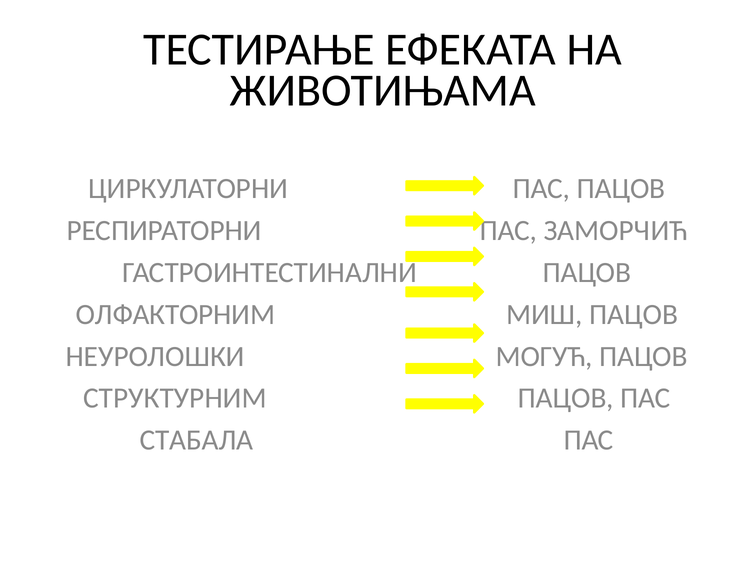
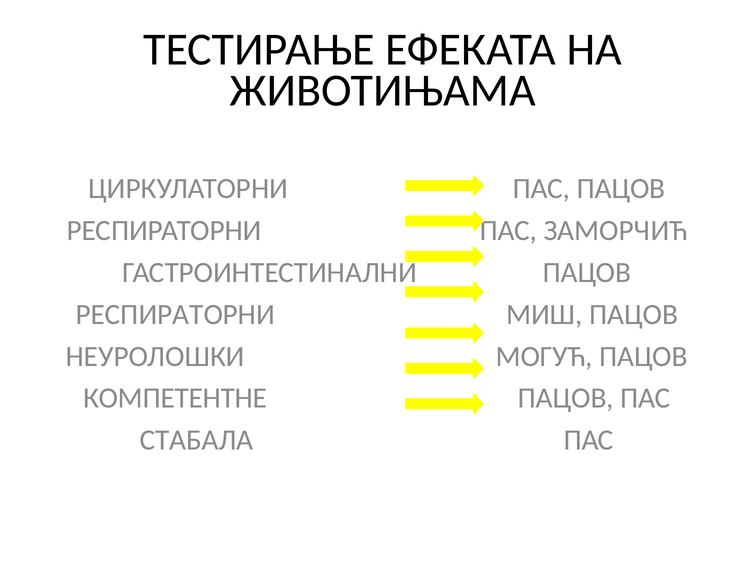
ОЛФАКТОРНИМ: ОЛФАКТОРНИМ -> РЕСПИРАТОРНИ (175, 314)
СТРУКТУРНИМ: СТРУКТУРНИМ -> КОМПЕТЕНТНЕ (175, 398)
